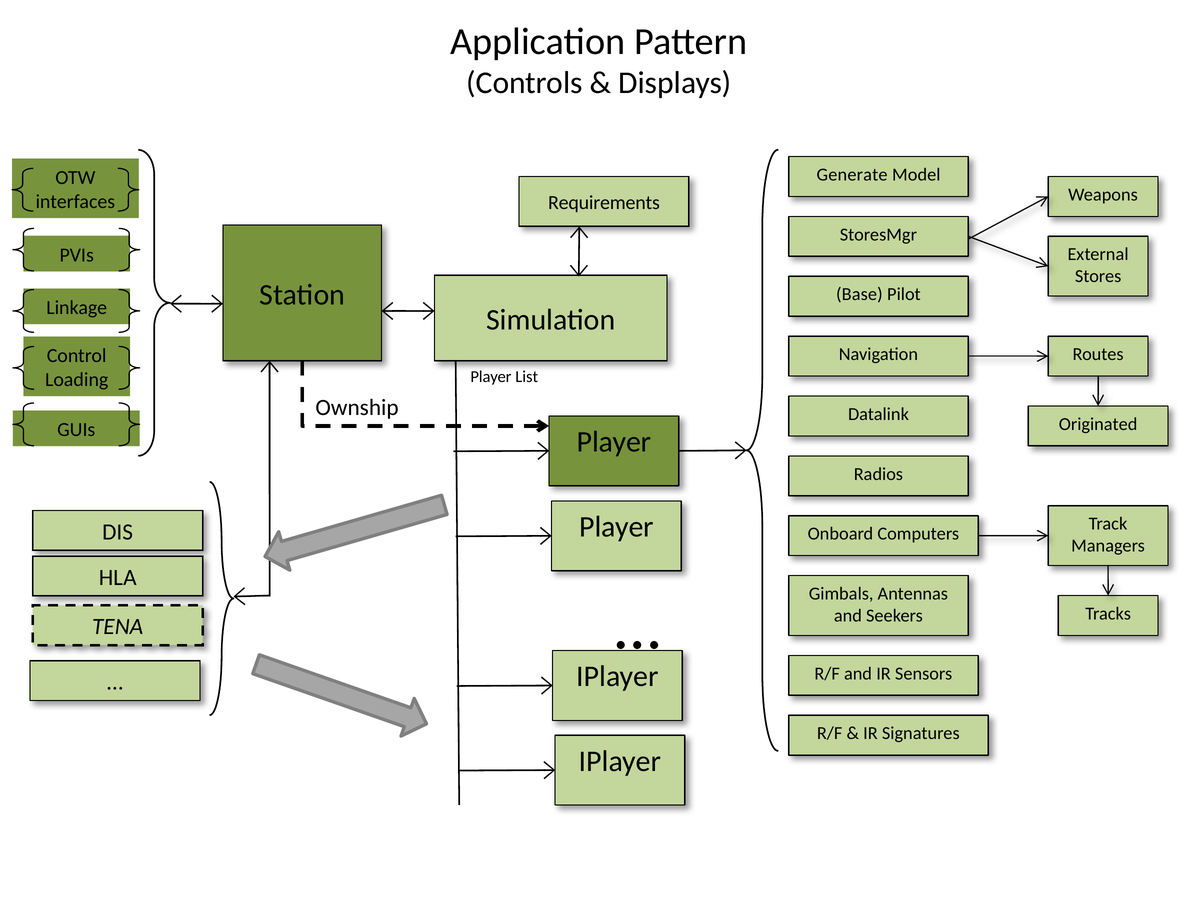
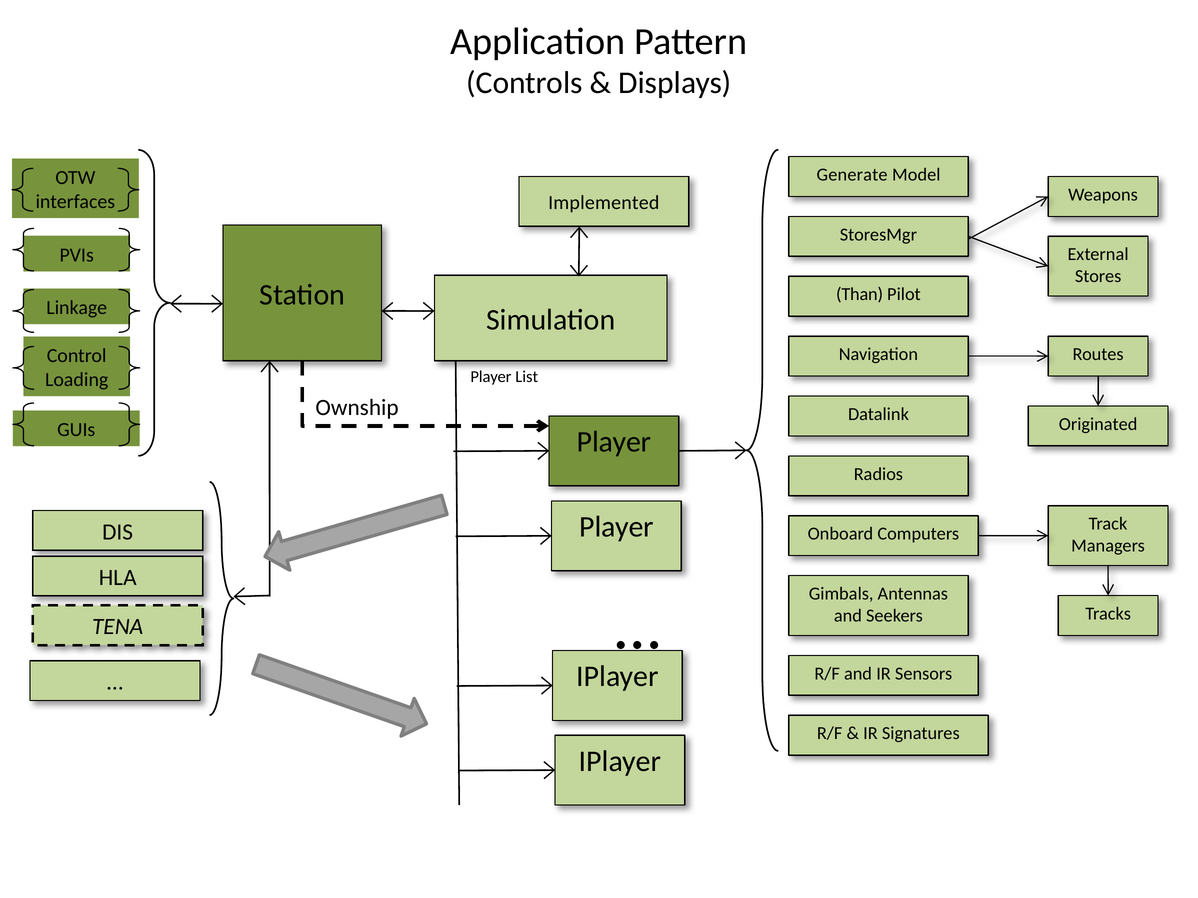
Requirements: Requirements -> Implemented (604, 203)
Base: Base -> Than (860, 295)
